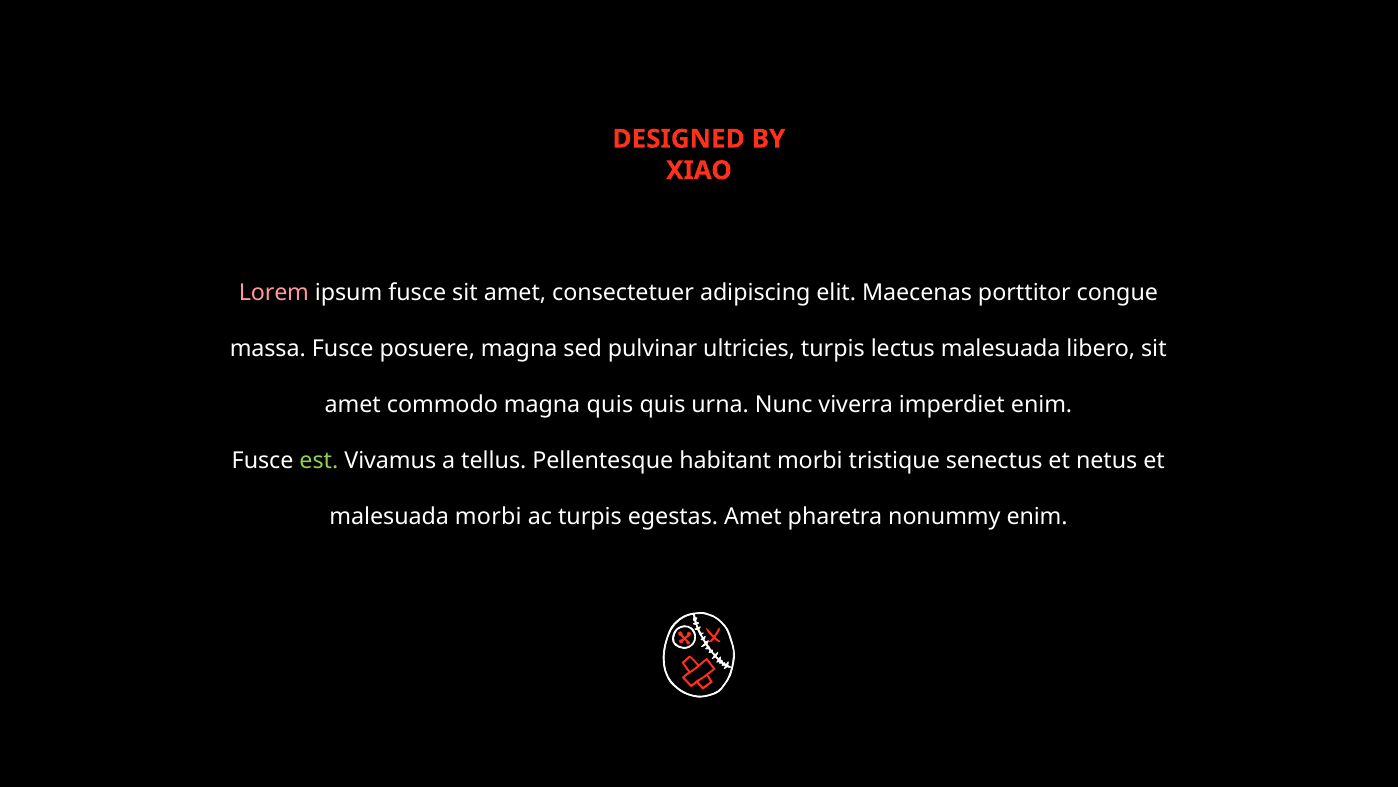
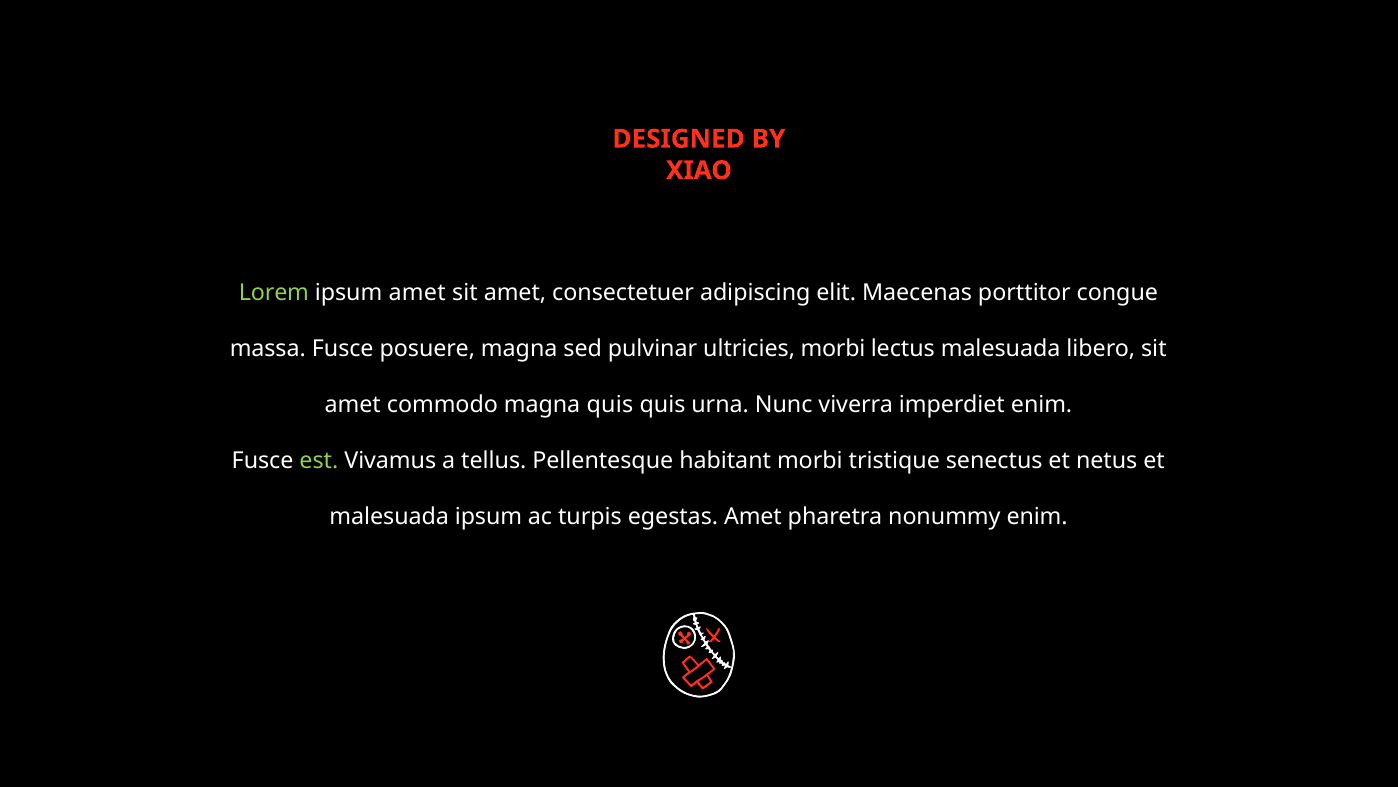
Lorem colour: pink -> light green (274, 293)
ipsum fusce: fusce -> amet (417, 293)
ultricies turpis: turpis -> morbi (833, 348)
malesuada morbi: morbi -> ipsum (488, 516)
